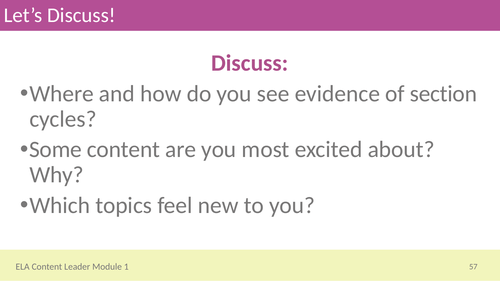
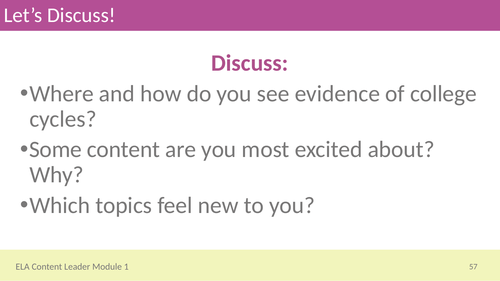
section: section -> college (443, 94)
